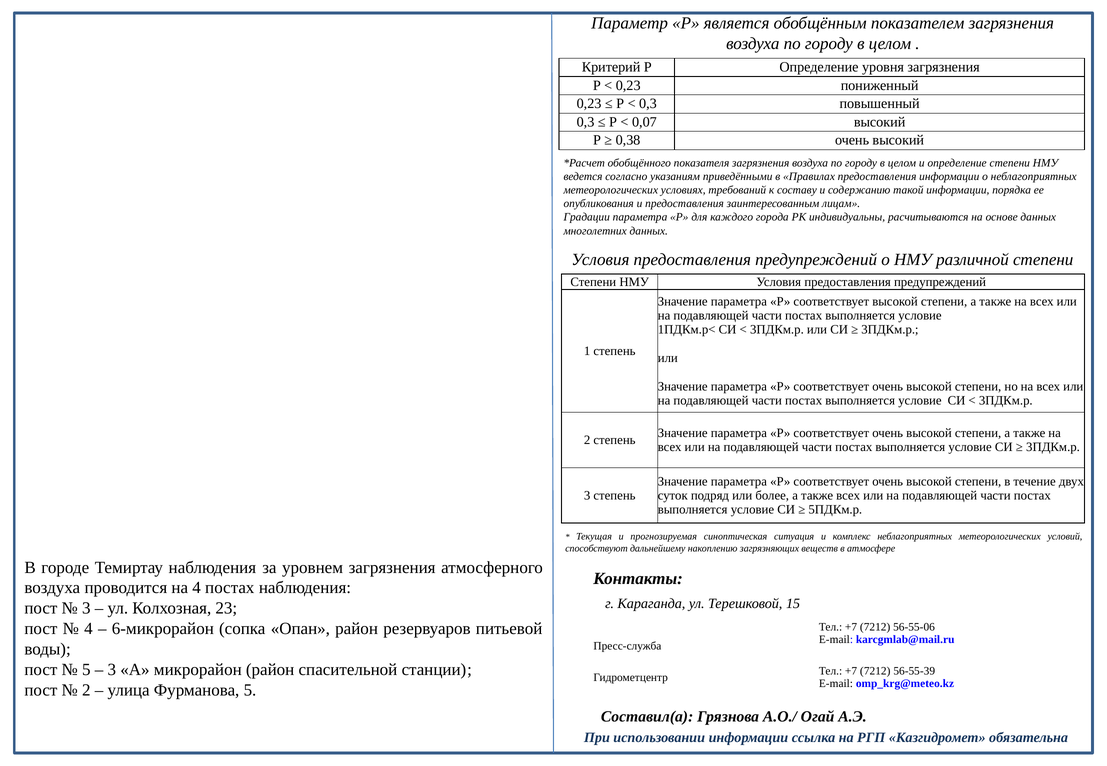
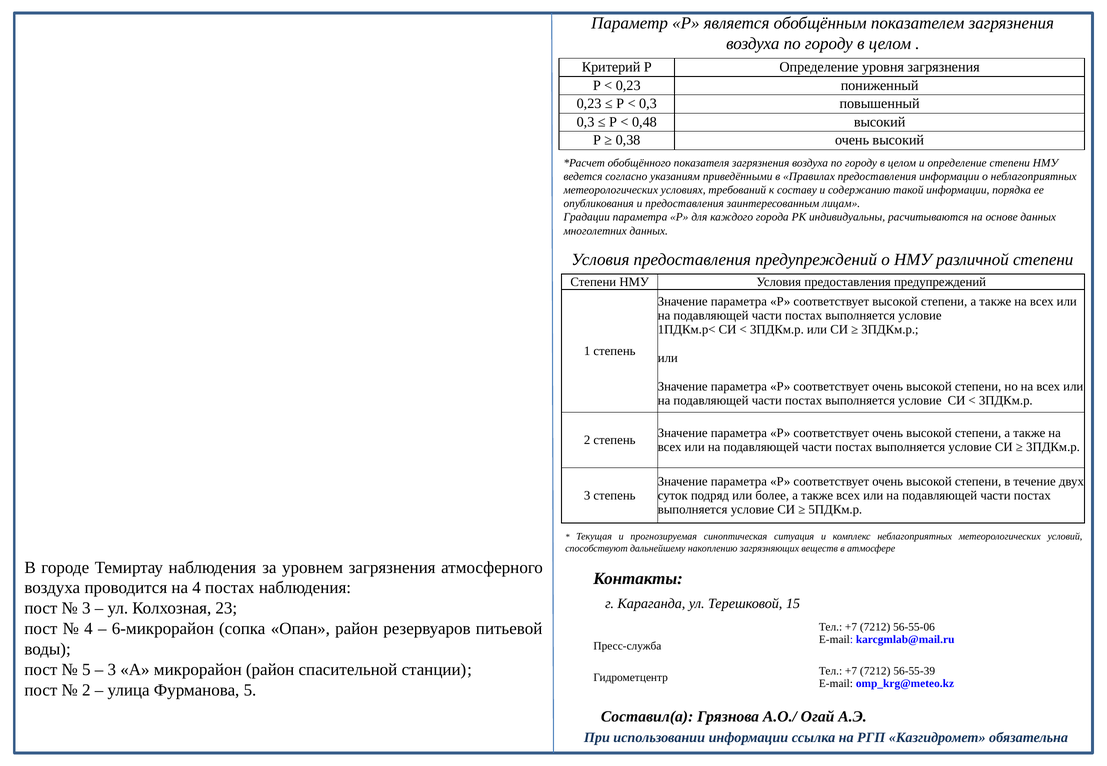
0,07: 0,07 -> 0,48 (644, 122)
